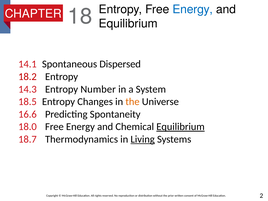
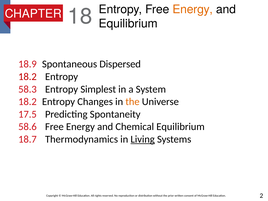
Energy colour: blue -> orange (193, 9)
14.1: 14.1 -> 18.9 (27, 64)
14.3: 14.3 -> 58.3 (27, 89)
Number: Number -> Simplest (98, 89)
18.5: 18.5 -> 18.2 (27, 102)
16.6: 16.6 -> 17.5 (27, 114)
18.0: 18.0 -> 58.6 (27, 127)
Equilibrium underline: present -> none (181, 127)
